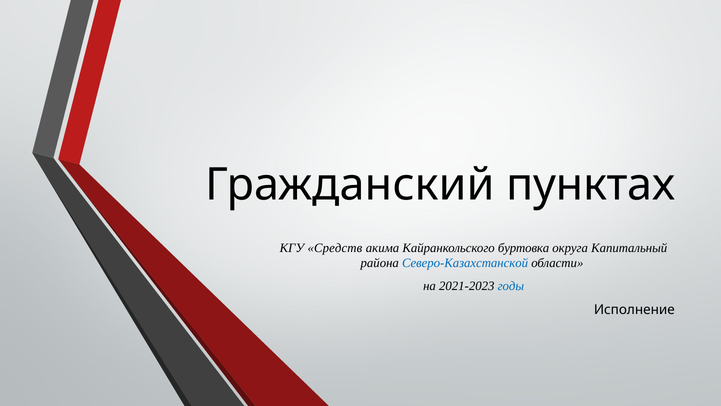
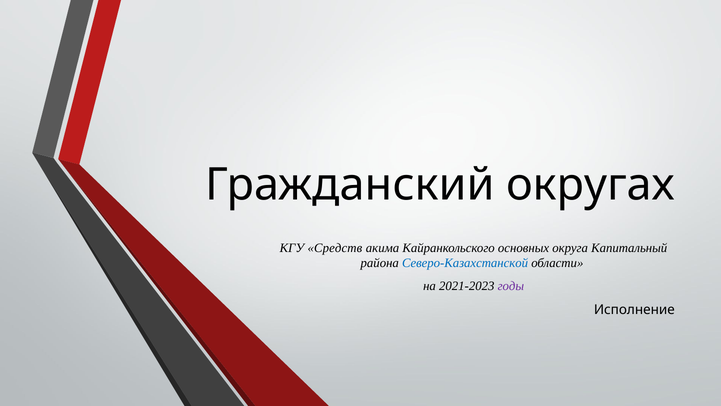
пунктах: пунктах -> округах (591, 185)
буртовка: буртовка -> основных (524, 248)
годы colour: blue -> purple (511, 286)
